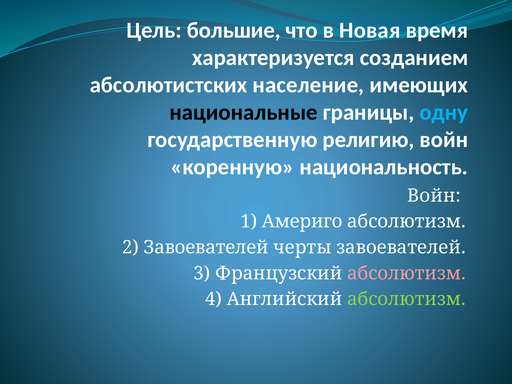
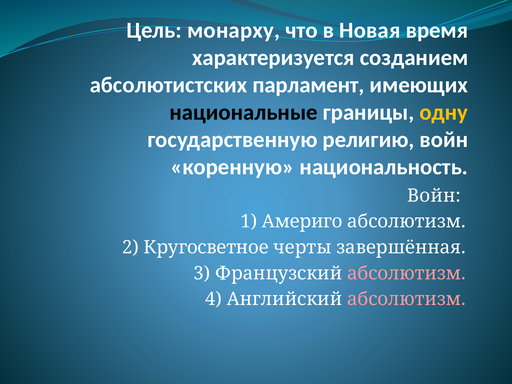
большие: большие -> монарху (234, 30)
население: население -> парламент (309, 85)
одну colour: light blue -> yellow (444, 112)
2 Завоевателей: Завоевателей -> Кругосветное (206, 247)
черты завоевателей: завоевателей -> завершённая (401, 247)
абсолютизм colour: light green -> pink (406, 299)
